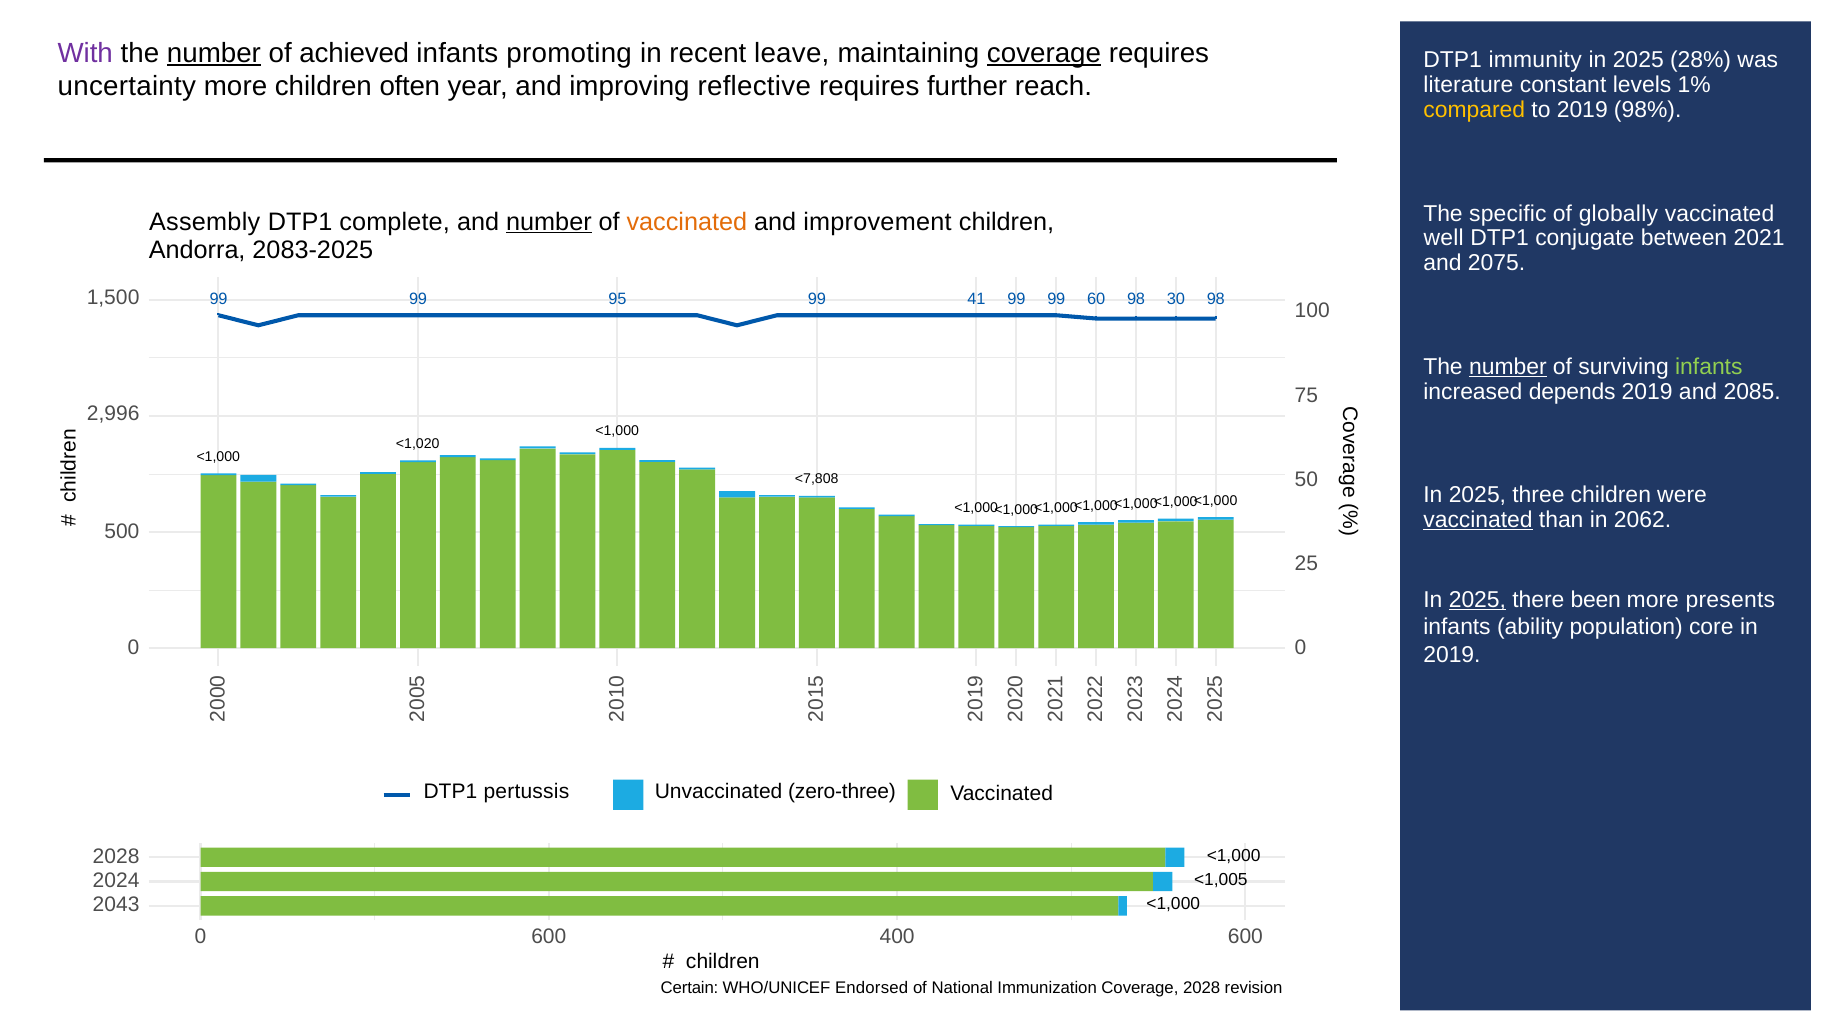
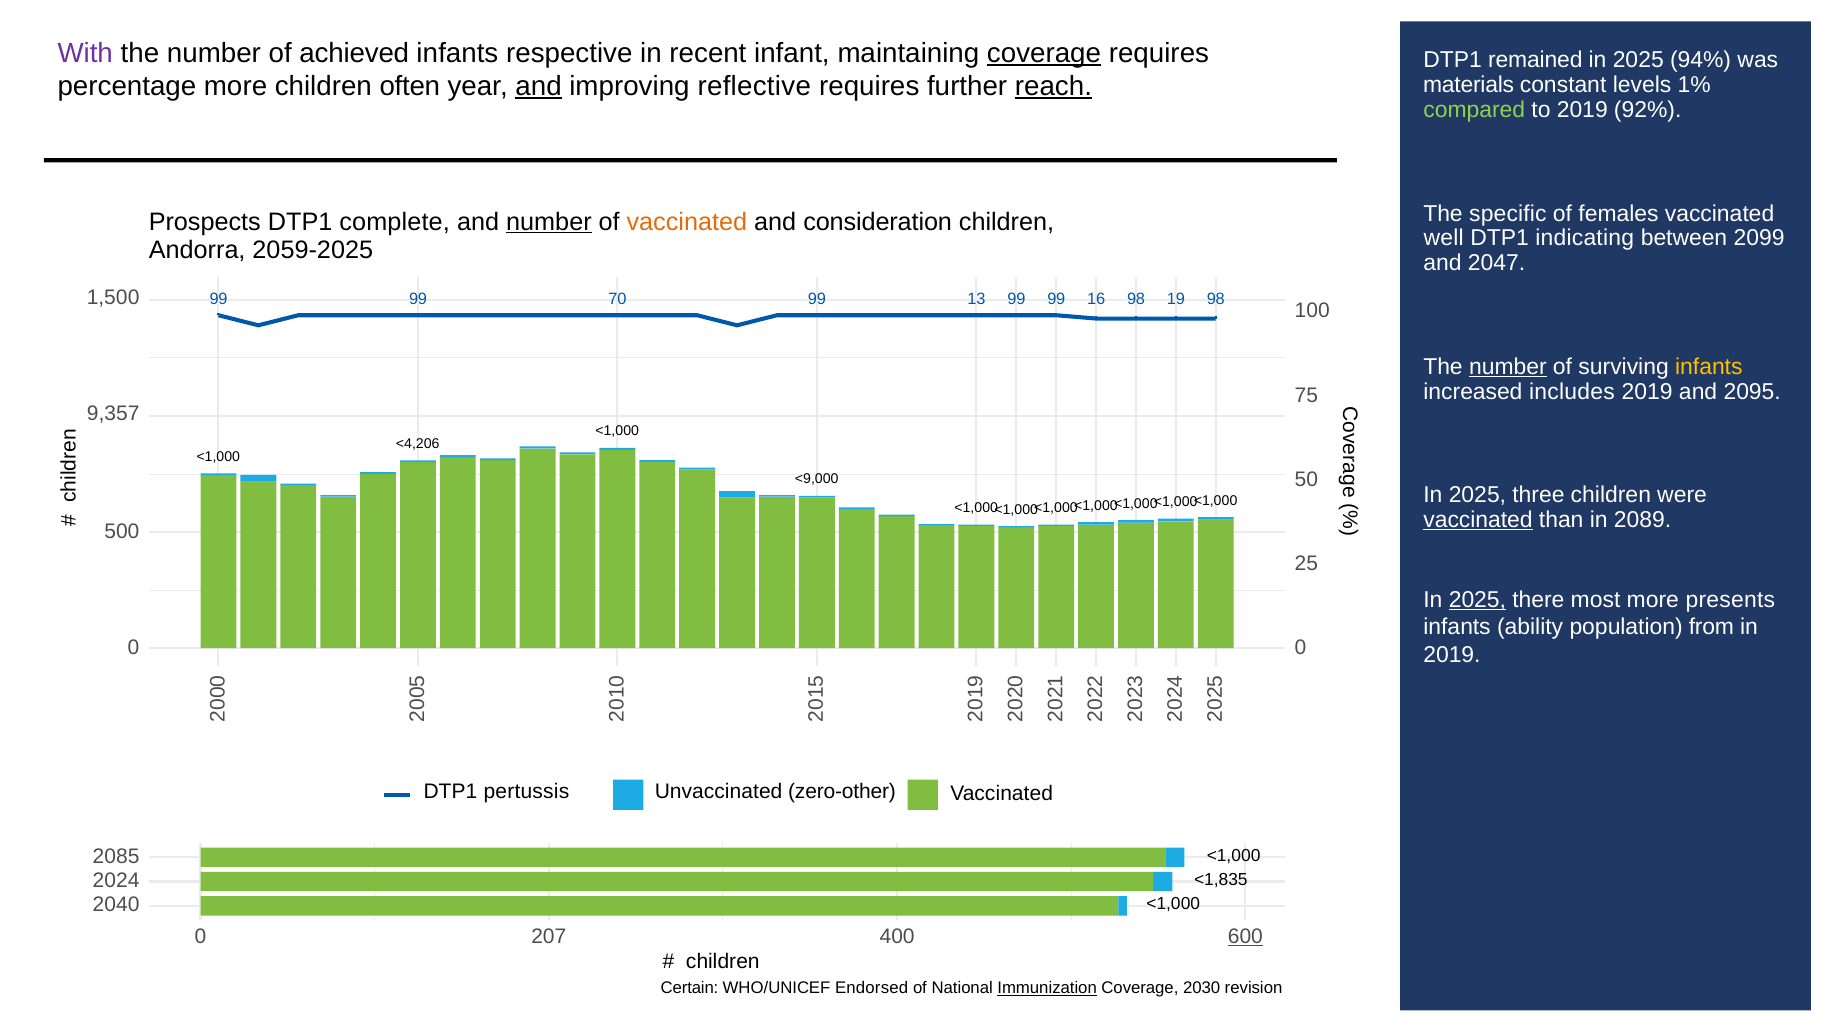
number underline: present -> none (214, 53)
promoting: promoting -> respective (569, 53)
leave: leave -> infant (792, 53)
immunity: immunity -> remained (1535, 60)
28%: 28% -> 94% (1701, 60)
uncertainty: uncertainty -> percentage (127, 86)
and underline: none -> present (539, 86)
reach underline: none -> present (1053, 86)
literature: literature -> materials (1469, 85)
compared colour: yellow -> light green (1474, 110)
98%: 98% -> 92% (1648, 110)
globally: globally -> females (1619, 213)
Assembly: Assembly -> Prospects (205, 222)
improvement: improvement -> consideration (878, 222)
conjugate: conjugate -> indicating (1585, 238)
2021: 2021 -> 2099 (1759, 238)
2083-2025: 2083-2025 -> 2059-2025 (313, 250)
2075: 2075 -> 2047 (1496, 263)
95: 95 -> 70 (618, 298)
41: 41 -> 13 (977, 298)
60: 60 -> 16 (1096, 298)
30: 30 -> 19 (1176, 298)
infants colour: light green -> yellow (1709, 367)
depends: depends -> includes (1572, 391)
2085: 2085 -> 2095 (1752, 391)
2,996: 2,996 -> 9,357 (113, 414)
<1,020: <1,020 -> <4,206 (418, 444)
<7,808: <7,808 -> <9,000 (817, 479)
2062: 2062 -> 2089 (1643, 520)
been: been -> most (1596, 599)
core: core -> from (1711, 627)
zero-three: zero-three -> zero-other (842, 791)
2028: 2028 -> 2085 (116, 856)
<1,005: <1,005 -> <1,835 (1221, 879)
2043: 2043 -> 2040 (116, 905)
0 600: 600 -> 207 (549, 936)
600 underline: none -> present (1245, 936)
Immunization underline: none -> present (1047, 988)
Coverage 2028: 2028 -> 2030 (1202, 988)
